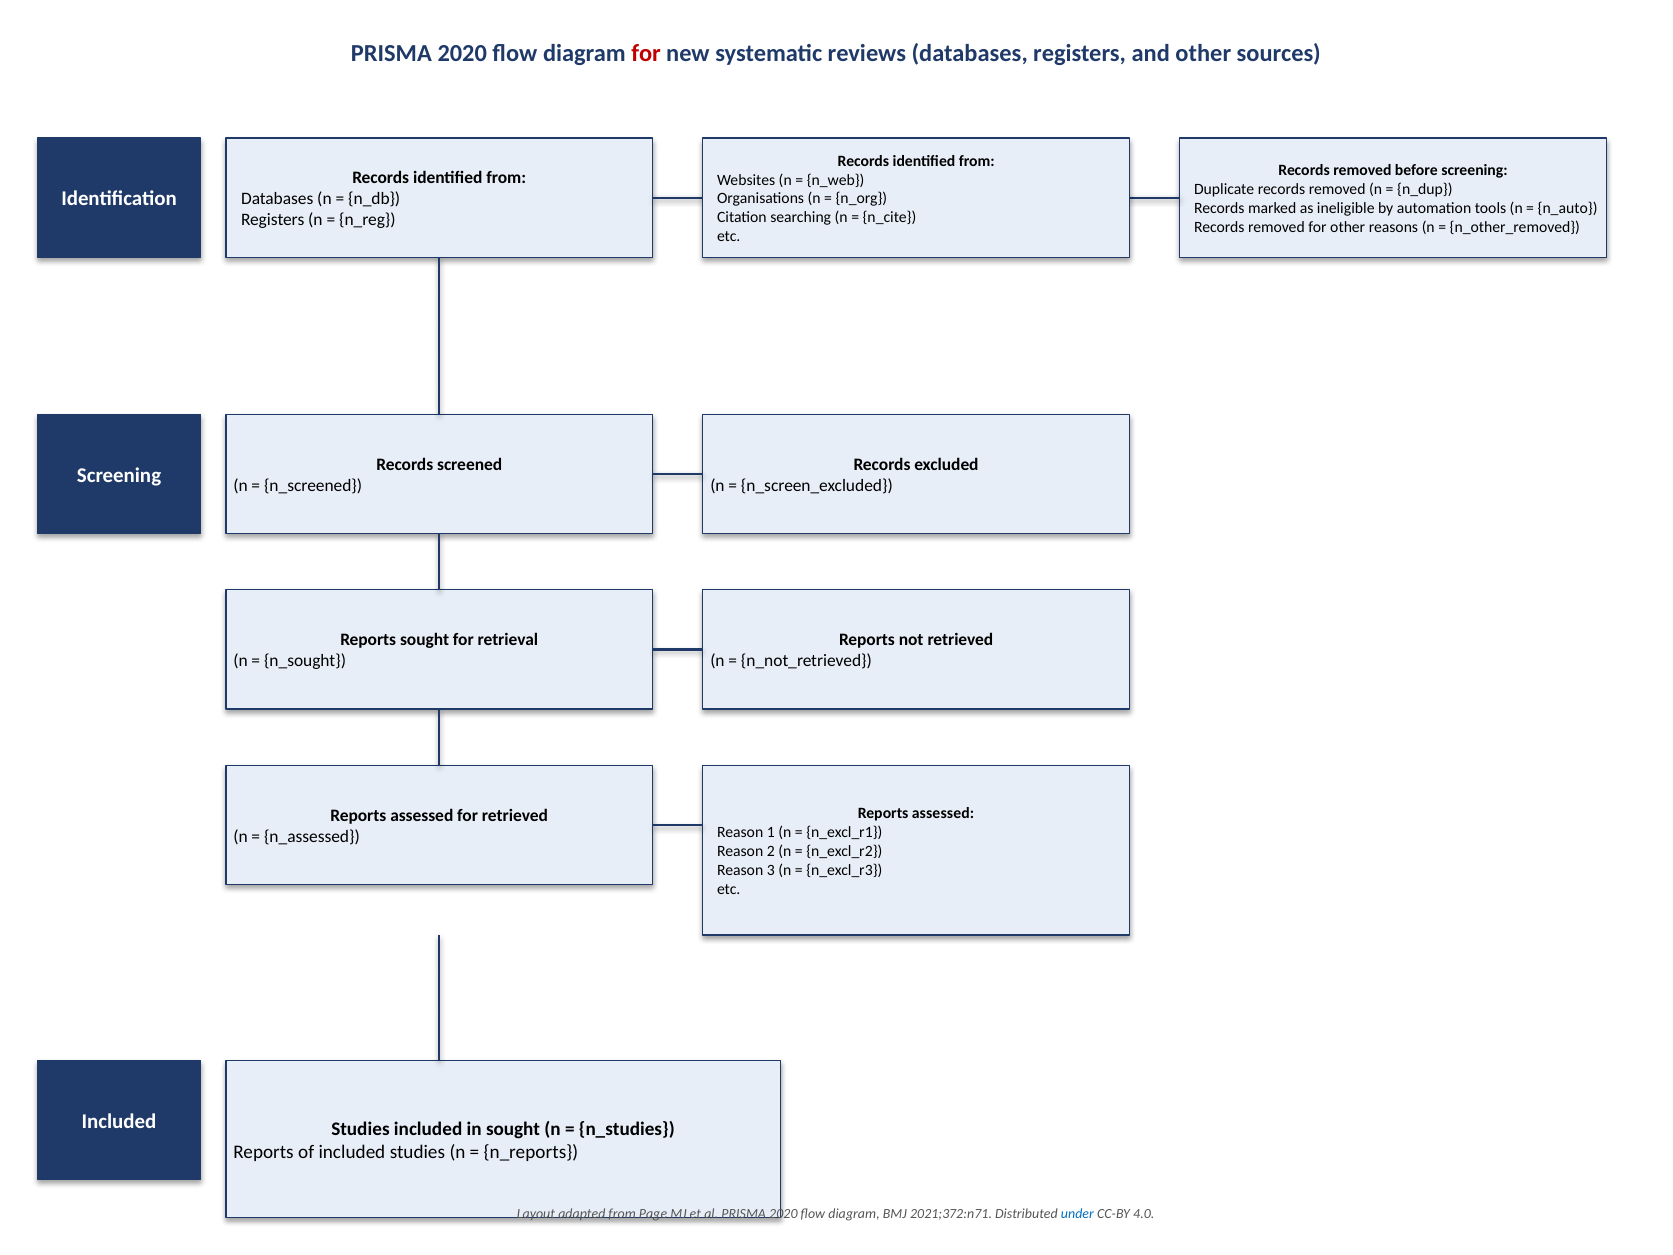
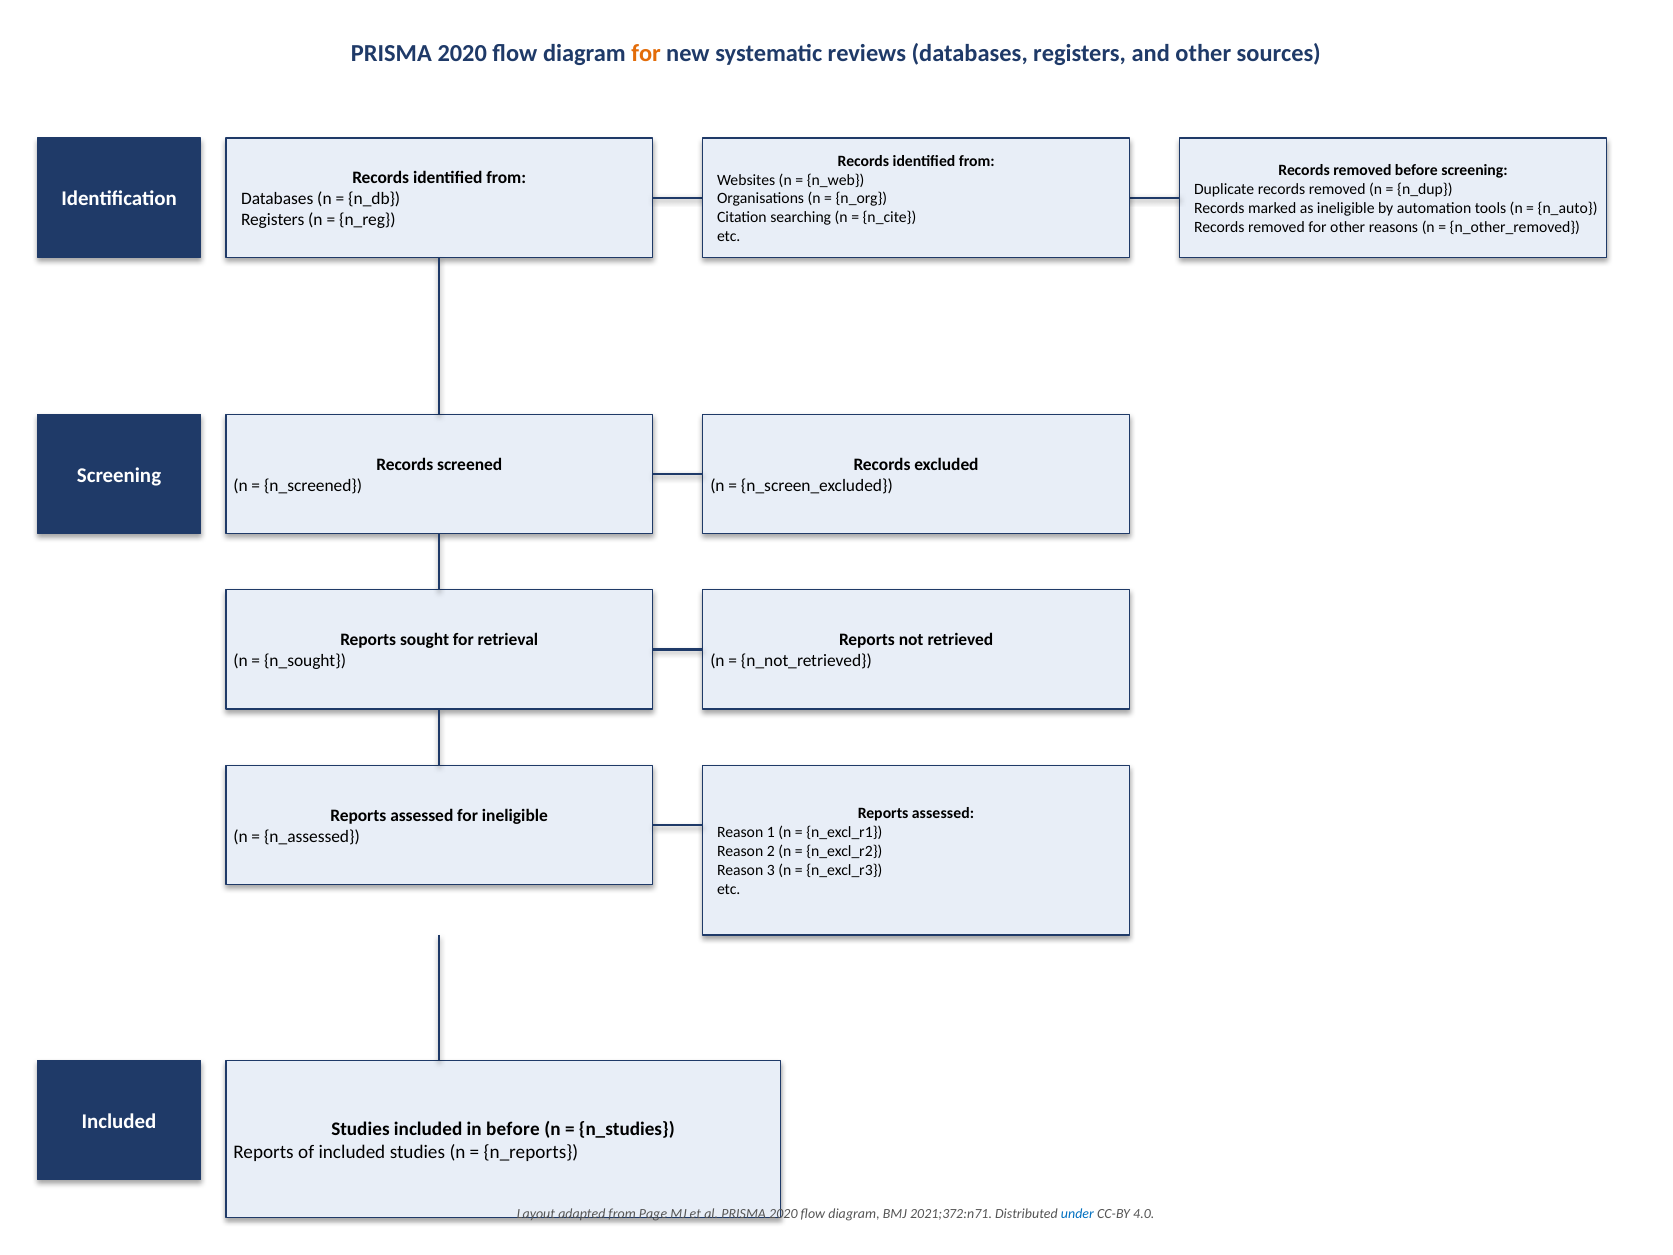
for colour: red -> orange (646, 54)
for retrieved: retrieved -> ineligible (515, 816)
in sought: sought -> before (513, 1129)
